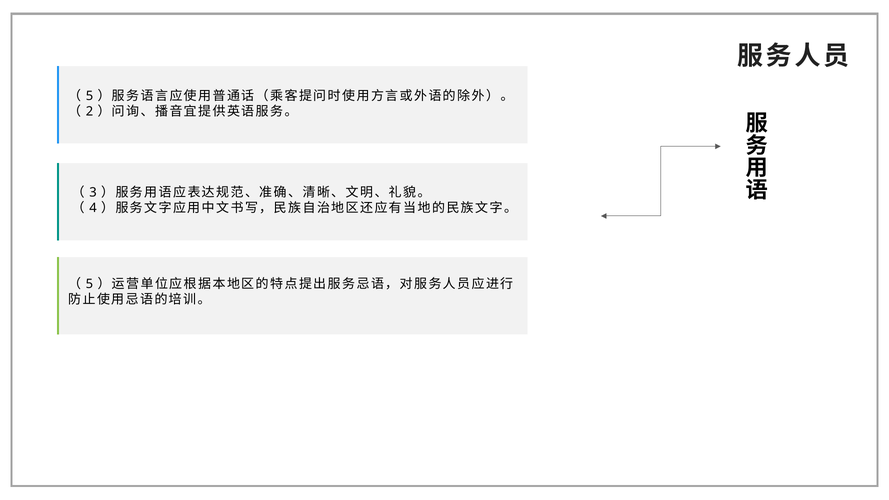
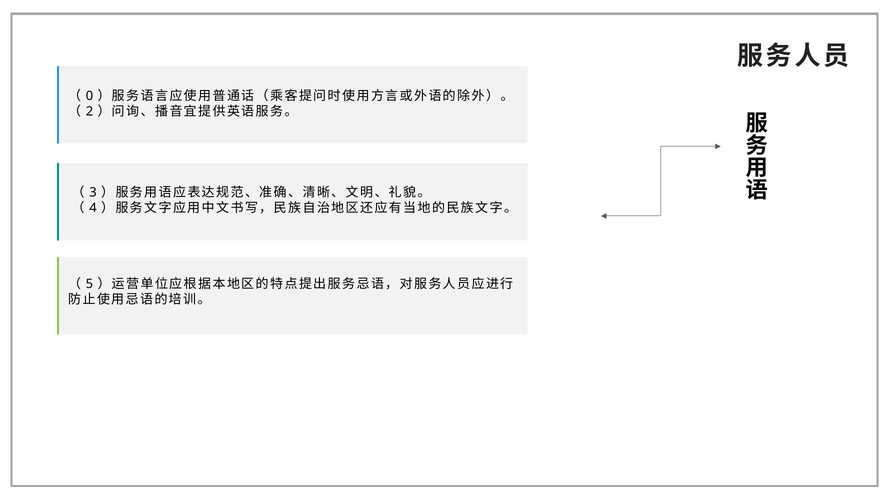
5: 5 -> 0 (89, 96)
